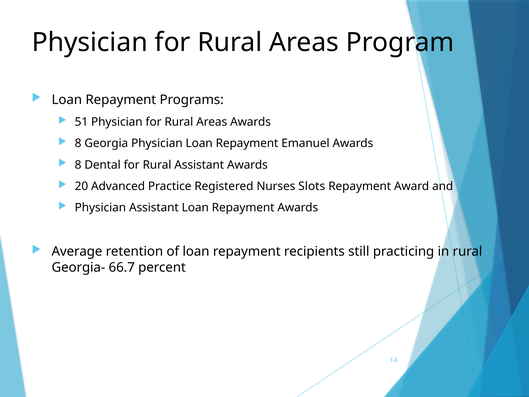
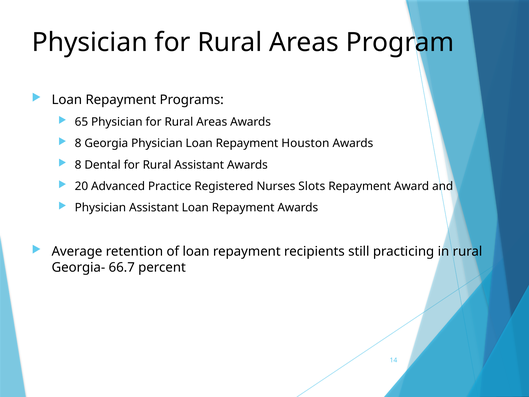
51: 51 -> 65 (81, 122)
Emanuel: Emanuel -> Houston (305, 143)
